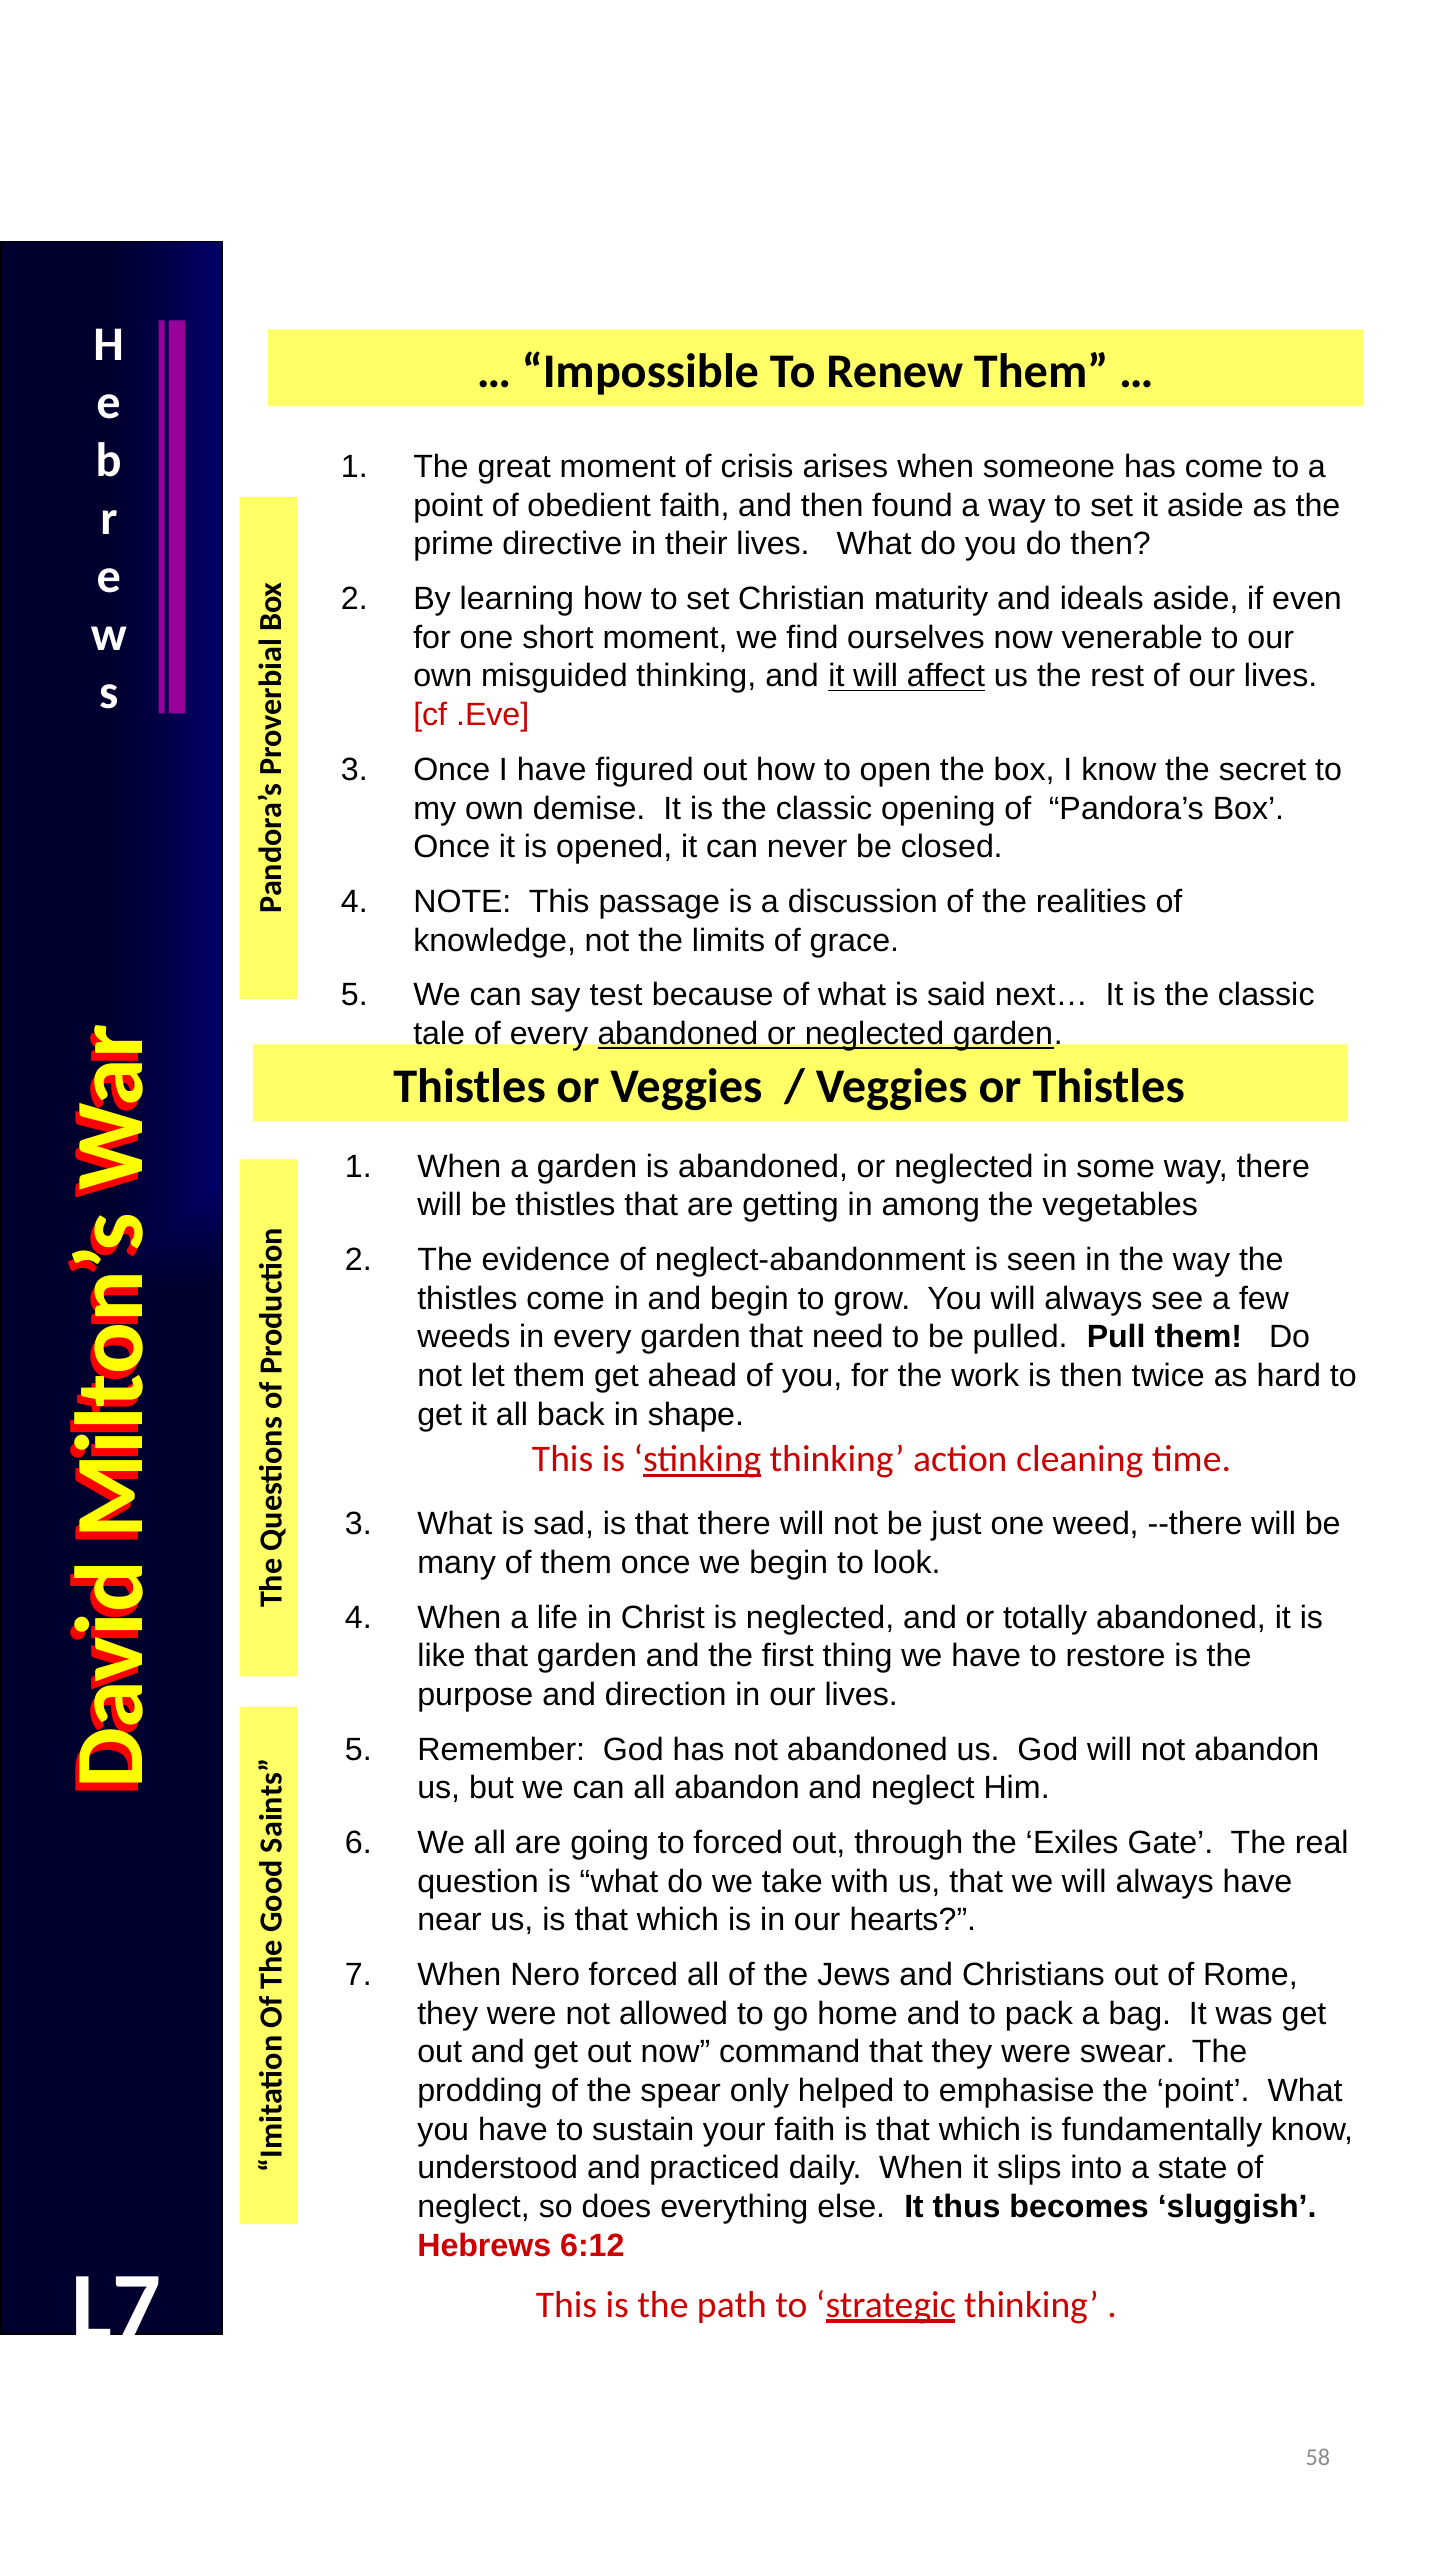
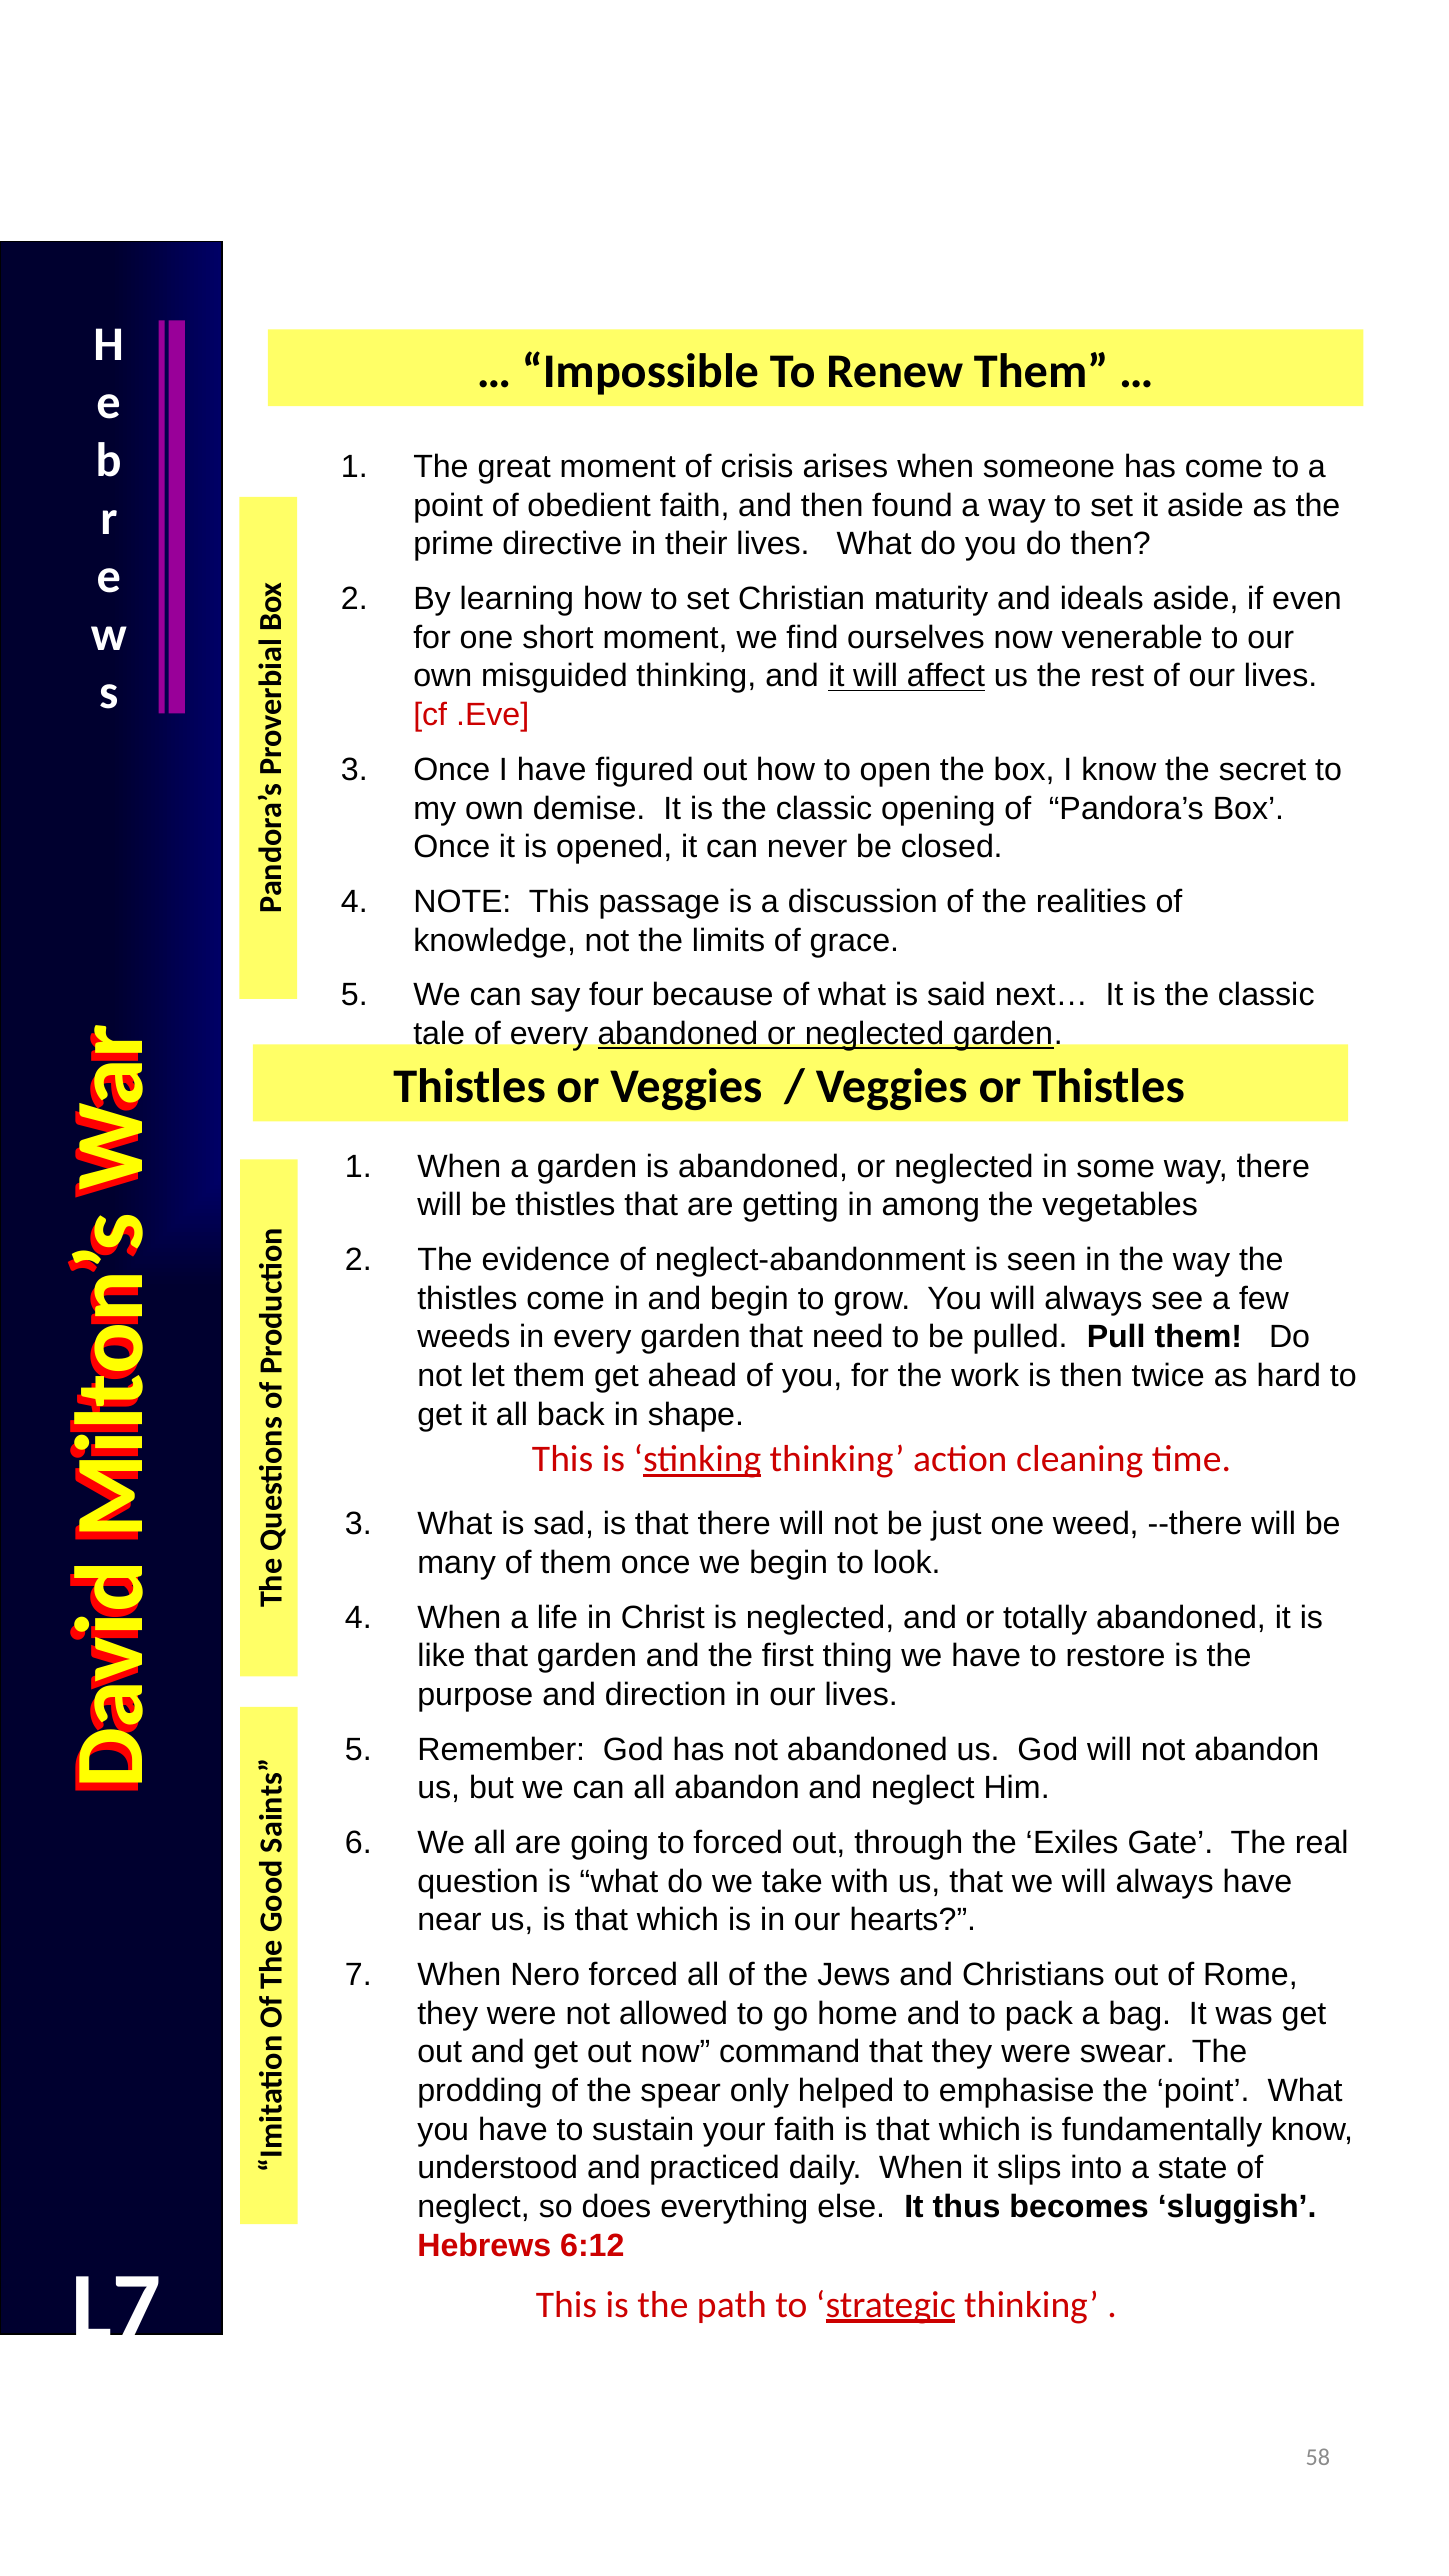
test: test -> four (616, 995)
